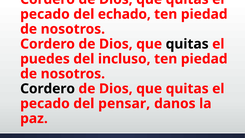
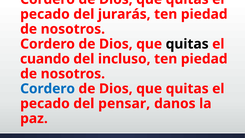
echado: echado -> jurarás (124, 14)
puedes: puedes -> cuando (45, 59)
Cordero colour: black -> blue (48, 89)
